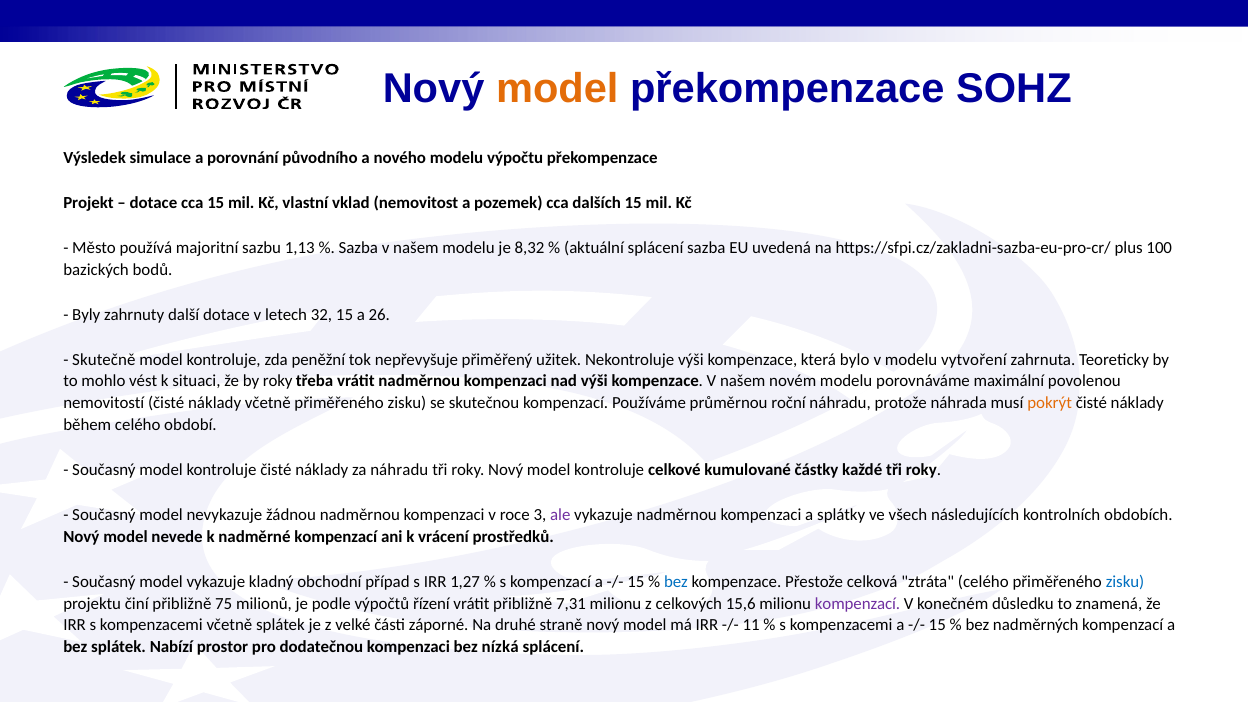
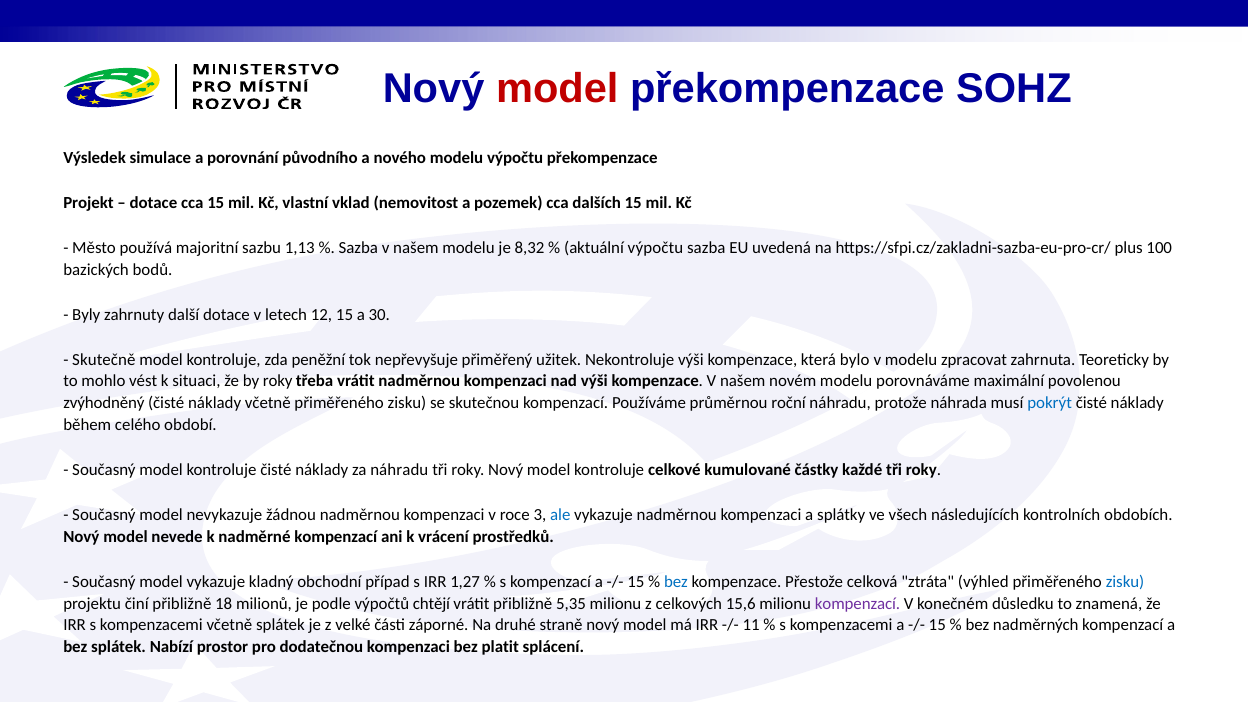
model colour: orange -> red (557, 89)
aktuální splácení: splácení -> výpočtu (656, 248)
32: 32 -> 12 (322, 315)
26: 26 -> 30 (379, 315)
vytvoření: vytvoření -> zpracovat (974, 360)
nemovitostí: nemovitostí -> zvýhodněný (104, 403)
pokrýt colour: orange -> blue (1050, 403)
ale colour: purple -> blue (560, 515)
ztráta celého: celého -> výhled (983, 582)
75: 75 -> 18 (224, 603)
řízení: řízení -> chtějí (431, 603)
7,31: 7,31 -> 5,35 (571, 603)
nízká: nízká -> platit (500, 647)
